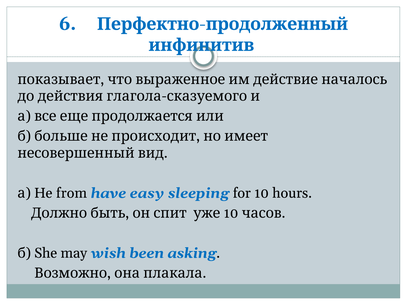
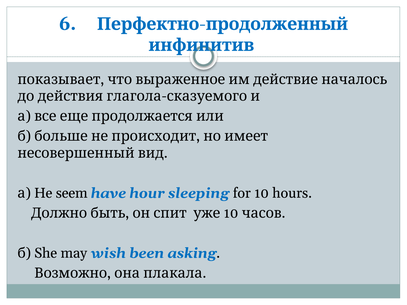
from: from -> seem (72, 193)
easy: easy -> hour (147, 193)
